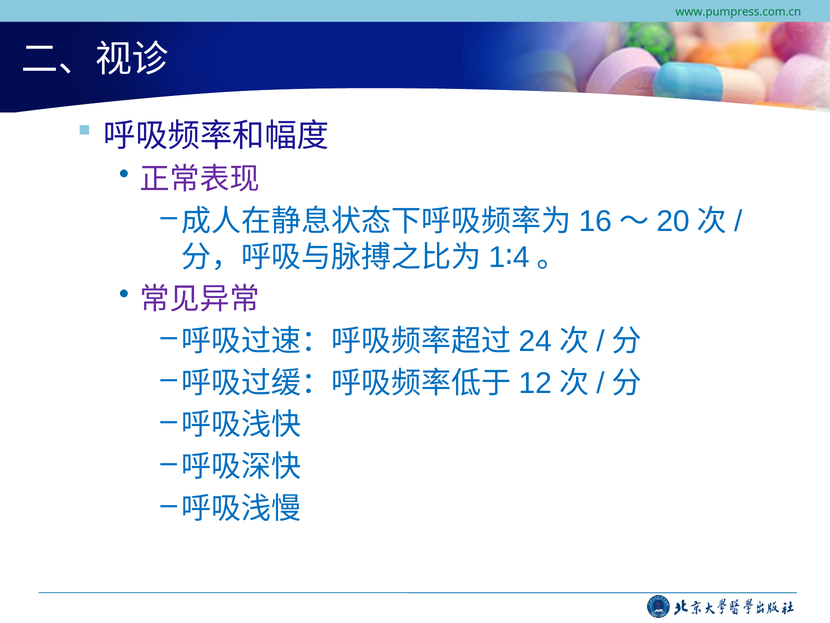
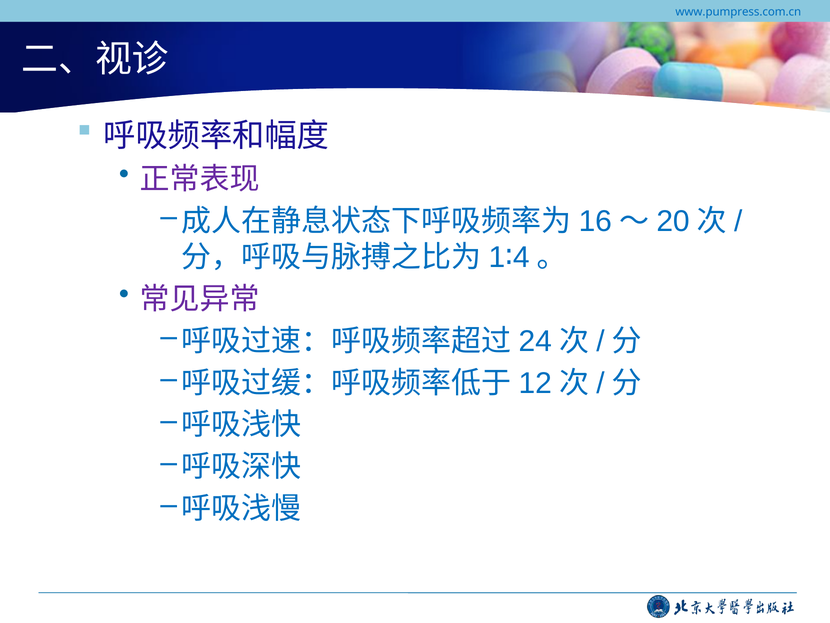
www.pumpress.com.cn colour: green -> blue (738, 12)
